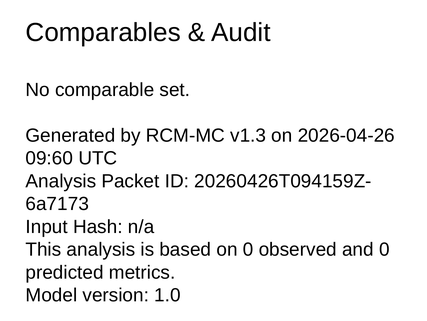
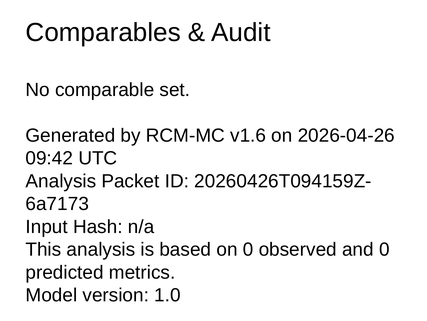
v1.3: v1.3 -> v1.6 (248, 135)
09:60: 09:60 -> 09:42 (49, 158)
